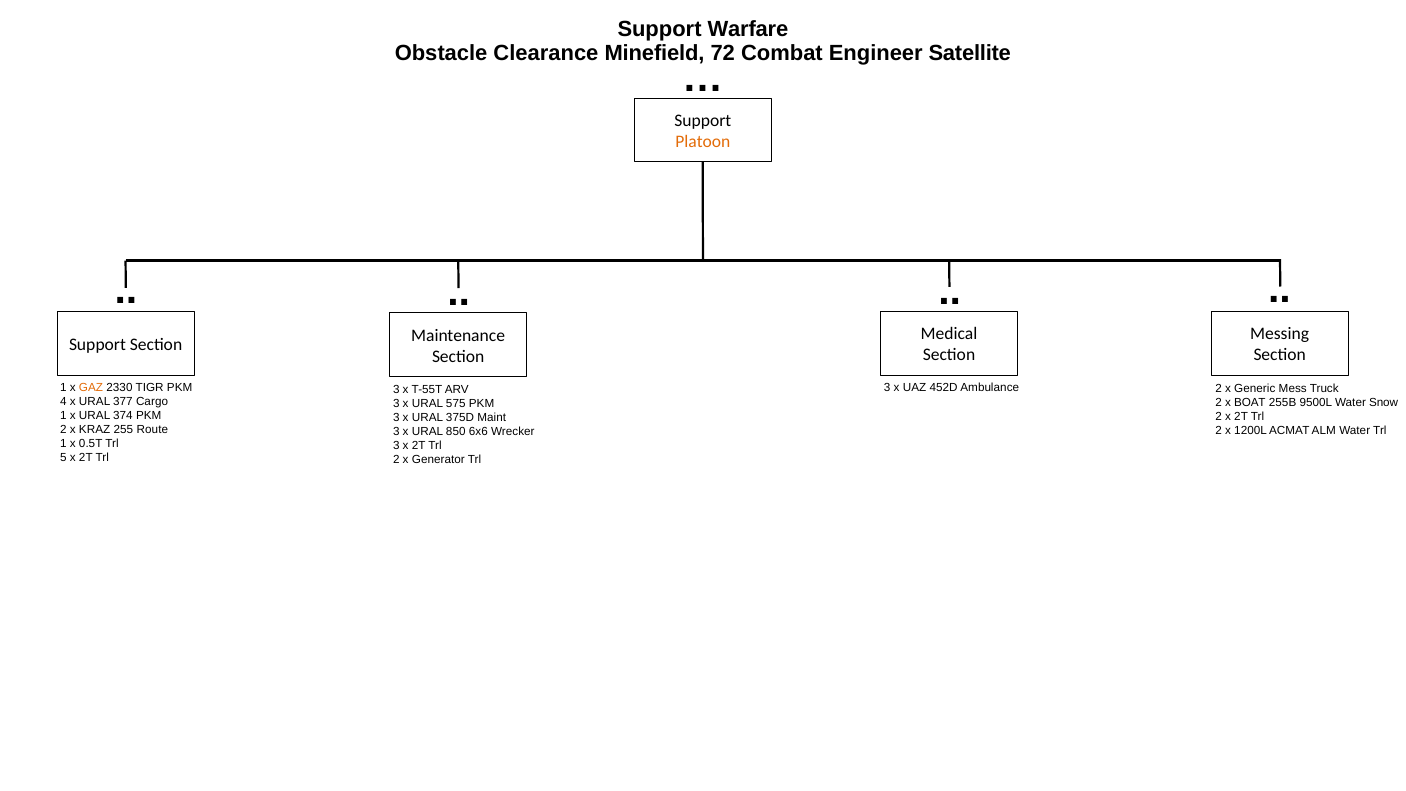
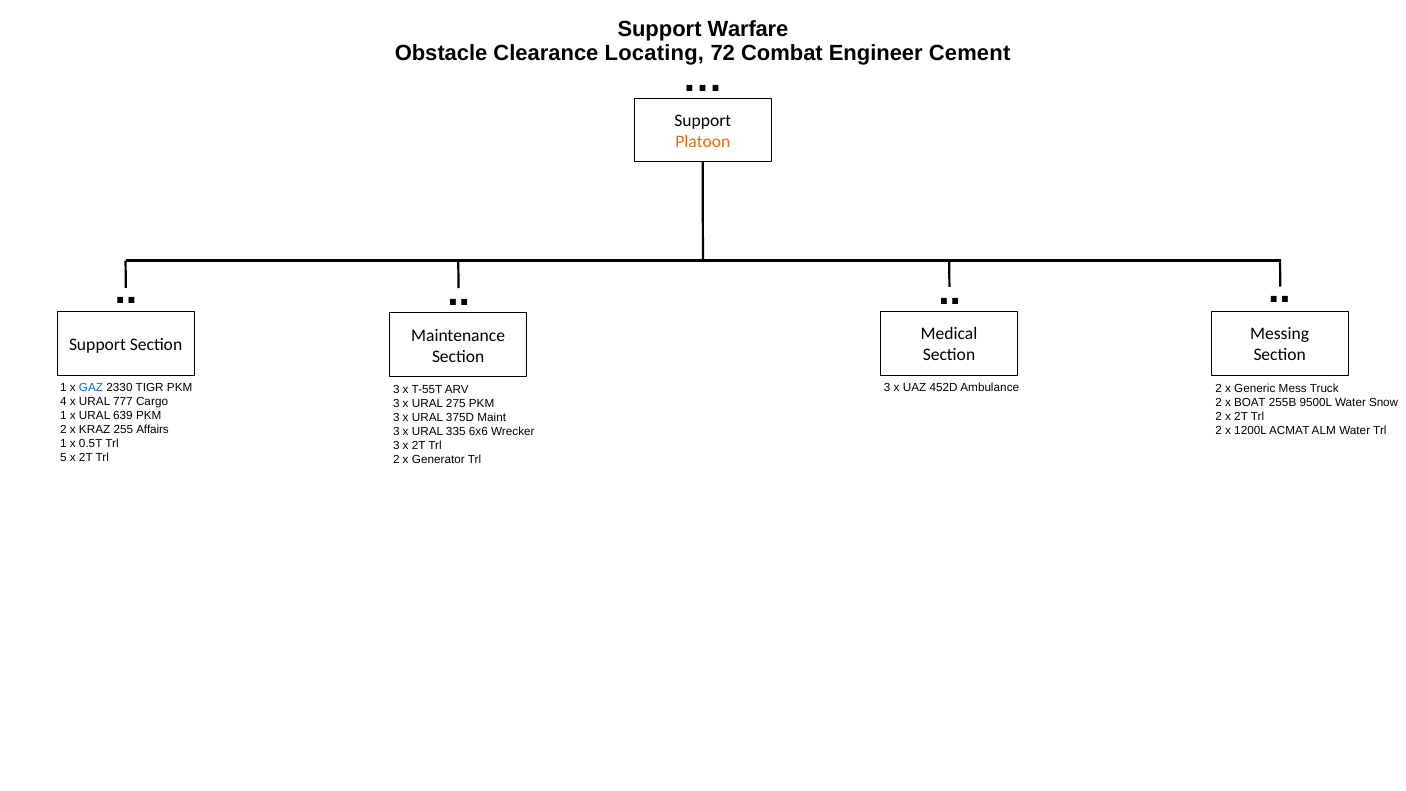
Minefield: Minefield -> Locating (654, 53)
Satellite: Satellite -> Cement (970, 53)
GAZ colour: orange -> blue (91, 388)
377: 377 -> 777 (123, 402)
575: 575 -> 275 (456, 403)
374: 374 -> 639 (123, 416)
Route: Route -> Affairs (153, 430)
850: 850 -> 335 (456, 431)
